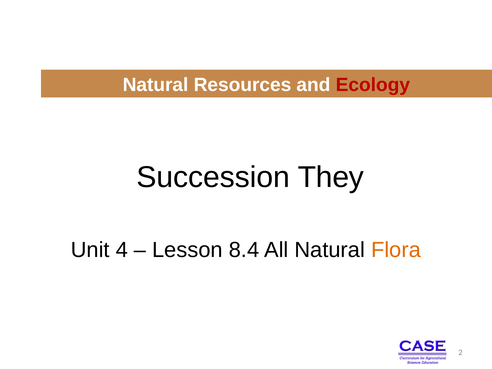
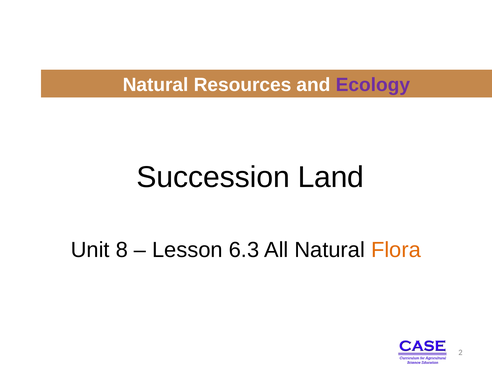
Ecology colour: red -> purple (373, 85)
They: They -> Land (331, 177)
4: 4 -> 8 (122, 250)
8.4: 8.4 -> 6.3 (244, 250)
